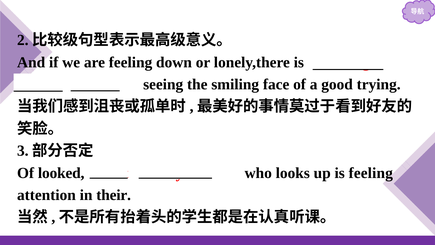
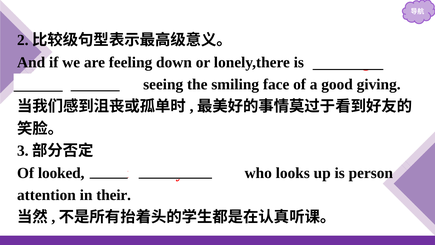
trying: trying -> giving (379, 84)
is feeling: feeling -> person (371, 173)
